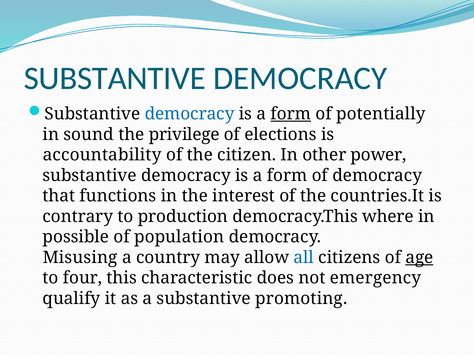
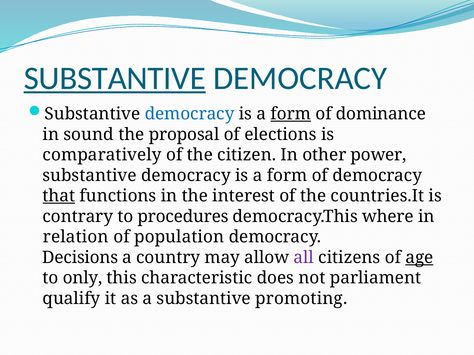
SUBSTANTIVE underline: none -> present (115, 78)
potentially: potentially -> dominance (381, 114)
privilege: privilege -> proposal (184, 135)
accountability: accountability -> comparatively (102, 155)
that underline: none -> present (59, 196)
production: production -> procedures (183, 217)
possible: possible -> relation (76, 237)
Misusing: Misusing -> Decisions (80, 258)
all colour: blue -> purple (304, 258)
four: four -> only (83, 278)
emergency: emergency -> parliament (376, 278)
